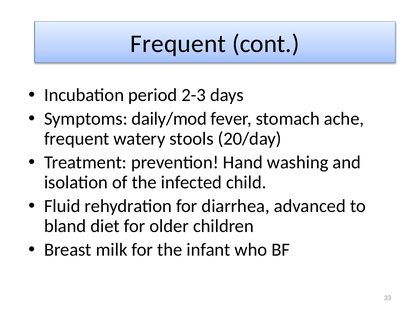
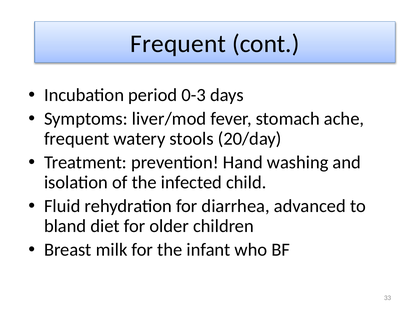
2-3: 2-3 -> 0-3 (194, 95)
daily/mod: daily/mod -> liver/mod (169, 119)
